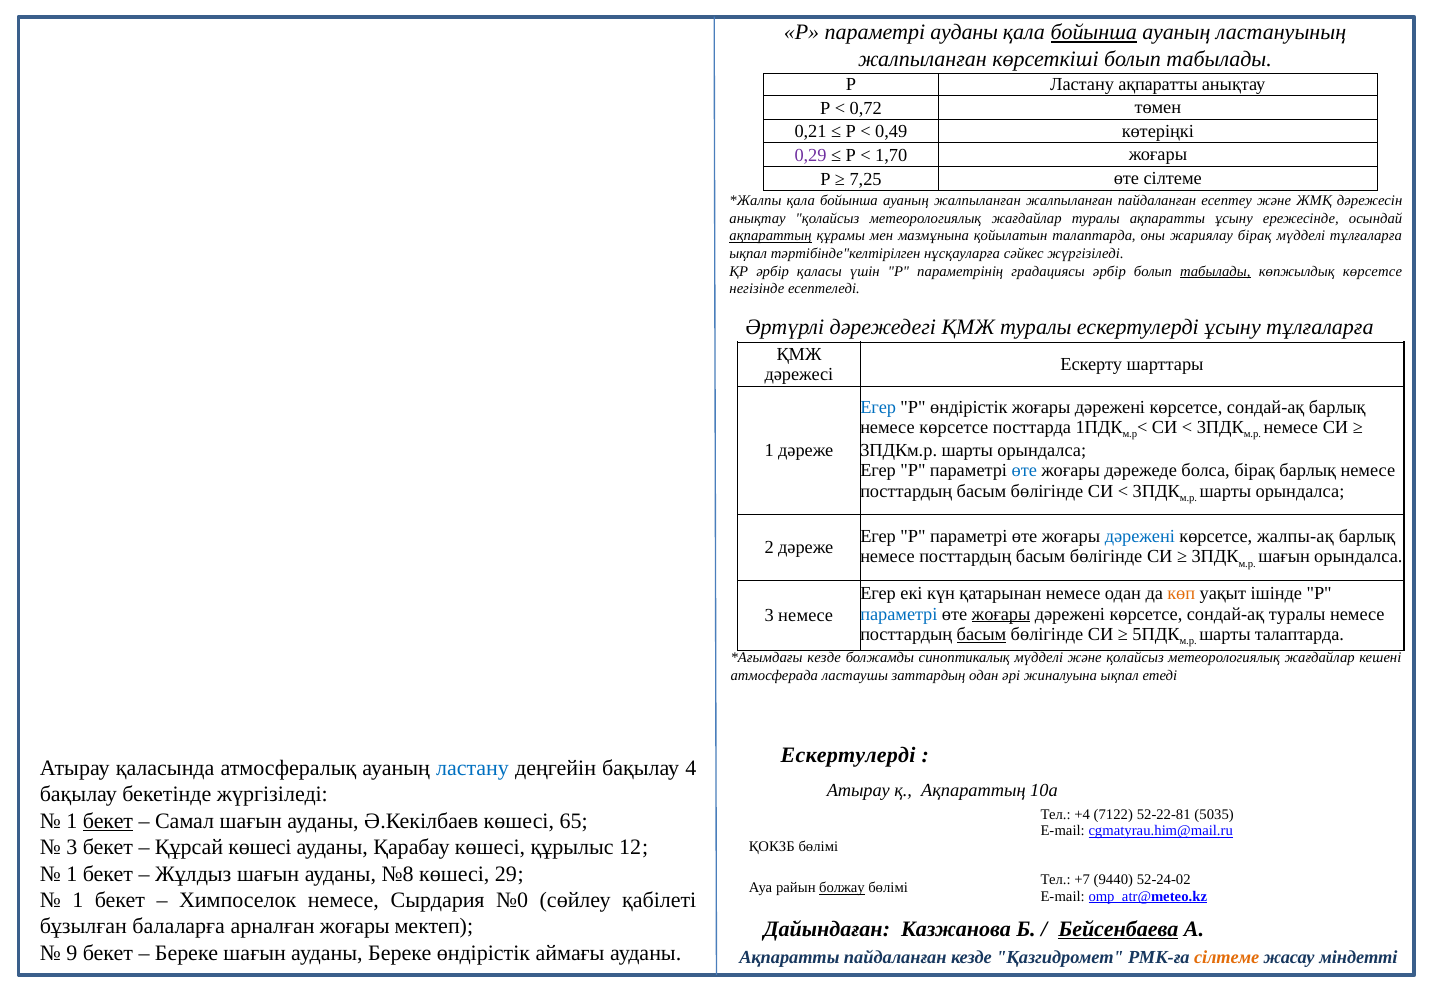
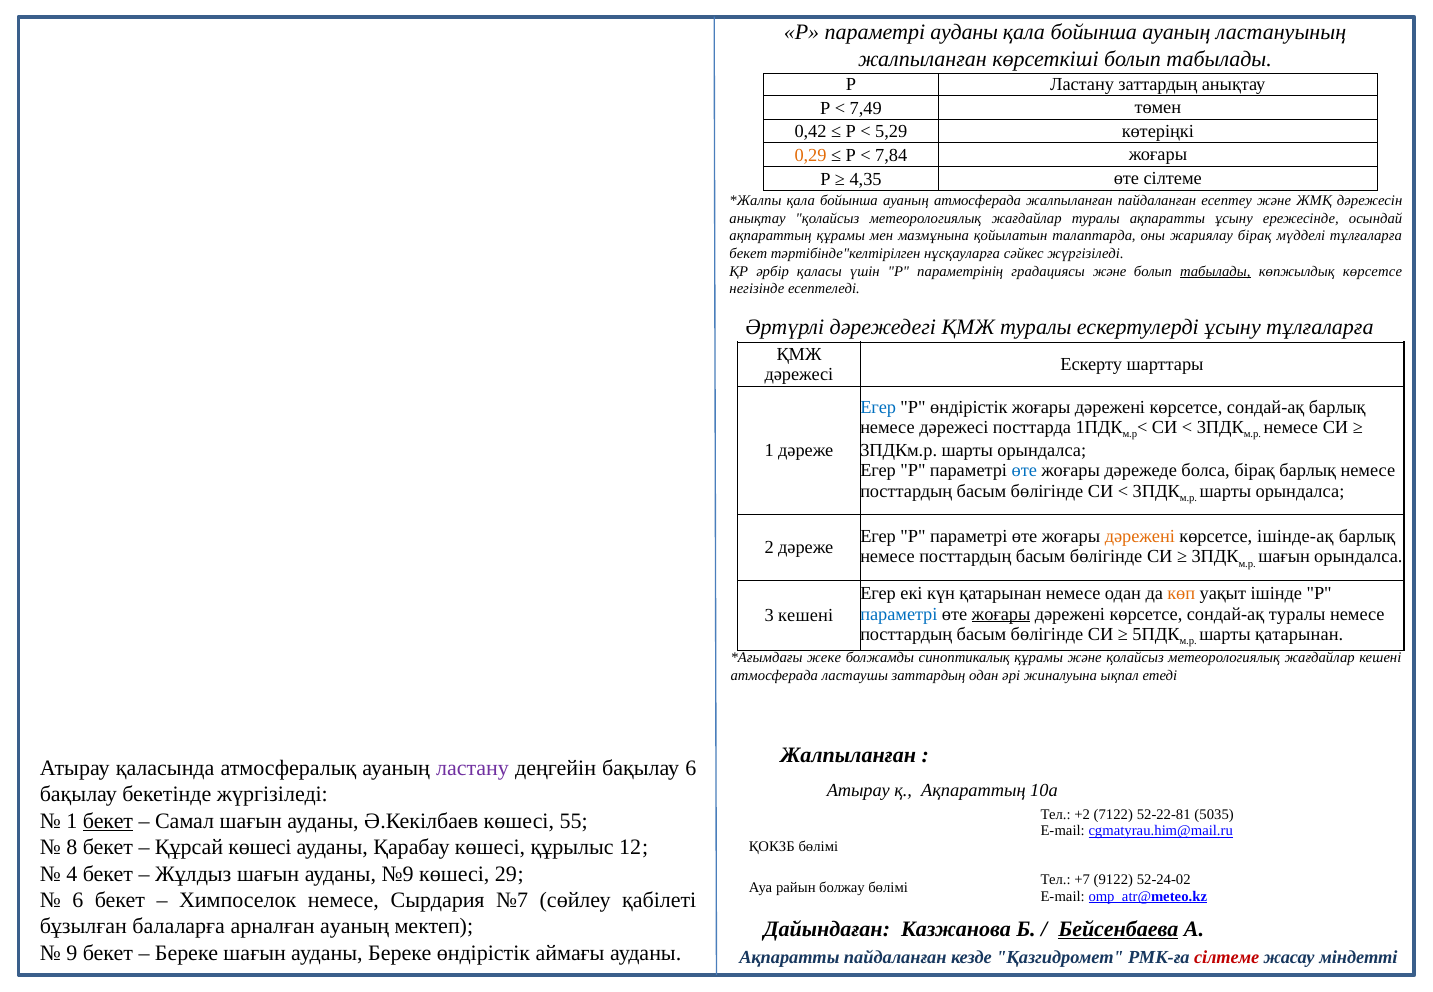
бойынша underline: present -> none (1094, 32)
Ластану ақпаратты: ақпаратты -> заттардың (1158, 85)
0,72: 0,72 -> 7,49 (866, 108)
0,21: 0,21 -> 0,42 (811, 132)
0,49: 0,49 -> 5,29 (891, 132)
0,29 colour: purple -> orange (811, 156)
1,70: 1,70 -> 7,84 (891, 156)
7,25: 7,25 -> 4,35 (866, 179)
ауаның жалпыланған: жалпыланған -> атмосферада (978, 201)
ақпараттың underline: present -> none (771, 236)
ықпал: ықпал -> бекет (748, 254)
градациясы әрбір: әрбір -> және (1110, 271)
немесе көрсетсе: көрсетсе -> дәрежесі (954, 427)
дәрежені colour: blue -> orange (1140, 536)
жалпы-ақ: жалпы-ақ -> ішінде-ақ (1295, 536)
3 немесе: немесе -> кешені (806, 616)
басым underline: present -> none (981, 634)
шарты талаптарда: талаптарда -> қатарынан (1299, 634)
кезде: кезде -> жеке (824, 658)
синоптикалық мүдделі: мүдделі -> құрамы (1039, 658)
Ескертулерді: Ескертулерді -> Жалпыланған (848, 755)
ластану colour: blue -> purple (473, 768)
бақылау 4: 4 -> 6 (691, 768)
+4: +4 -> +2 (1082, 814)
65: 65 -> 55 (574, 821)
3: 3 -> 8 (72, 847)
1: 1 -> 4 (72, 874)
№8: №8 -> №9 (398, 874)
9440: 9440 -> 9122 (1113, 880)
болжау underline: present -> none (842, 888)
1: 1 -> 6 (78, 900)
№0: №0 -> №7 (512, 900)
арналған жоғары: жоғары -> ауаның (355, 927)
сілтеме colour: orange -> red (1227, 957)
